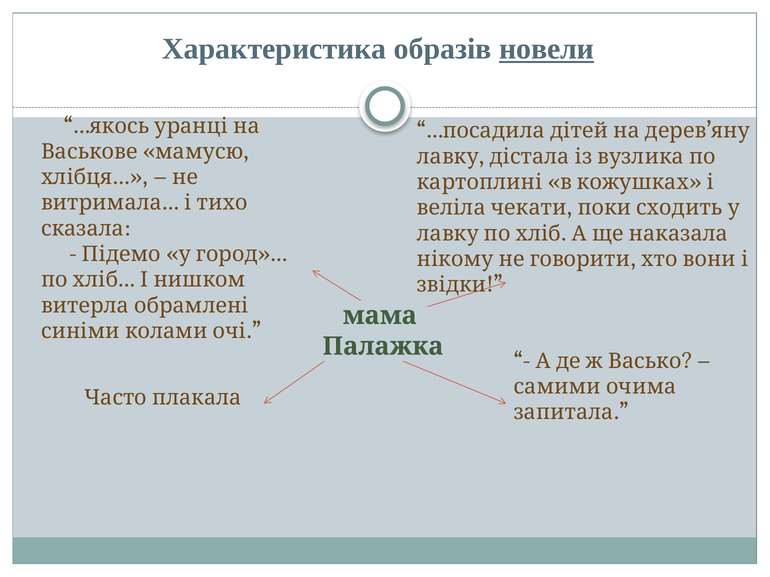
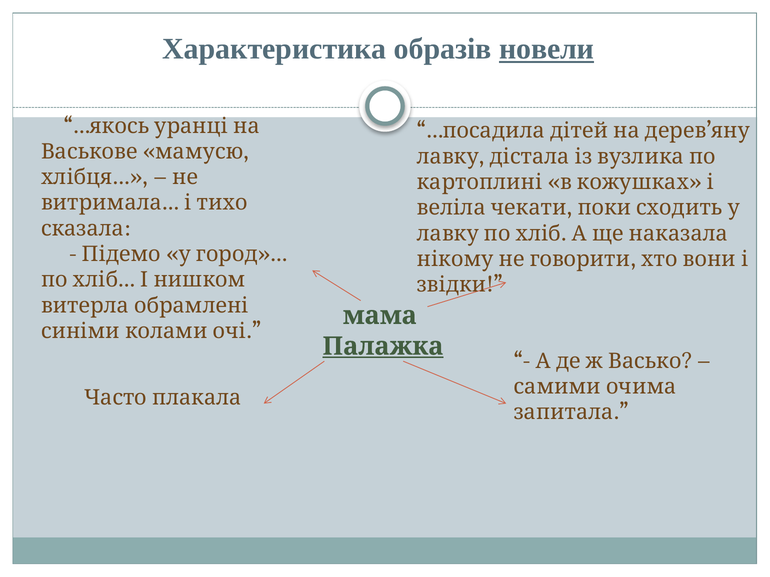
Палажка underline: none -> present (383, 347)
